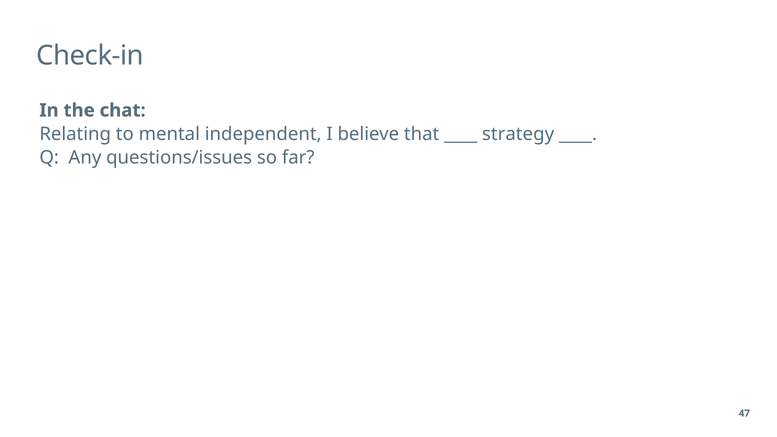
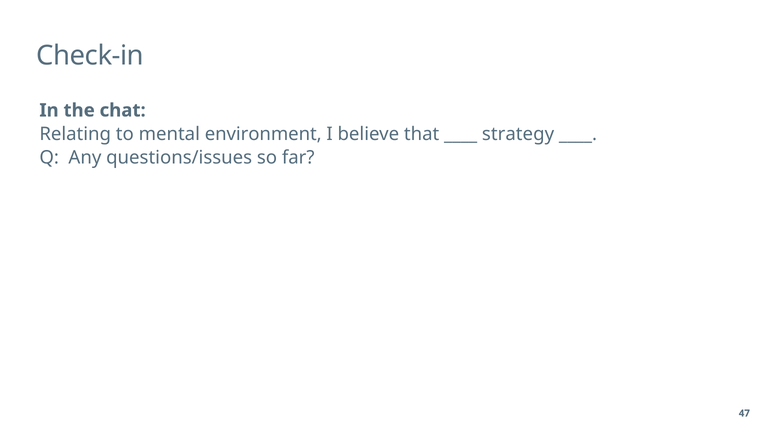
independent: independent -> environment (263, 134)
